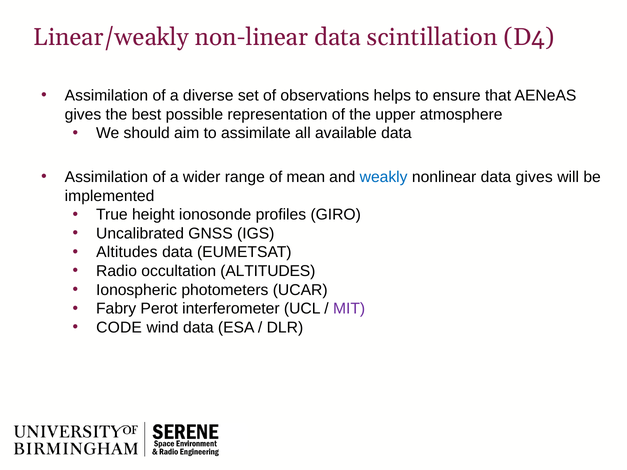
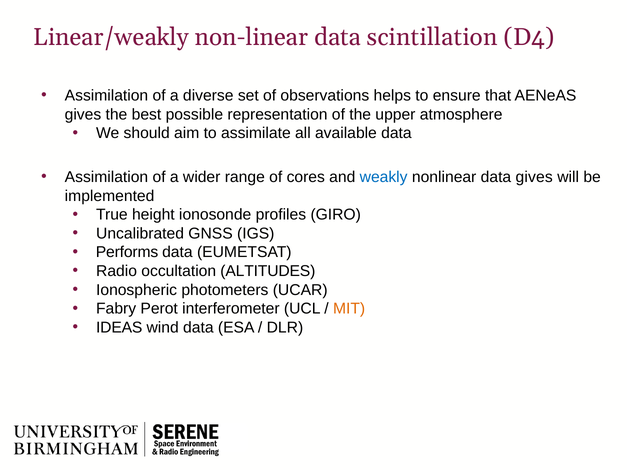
mean: mean -> cores (306, 177)
Altitudes: Altitudes -> Performs (127, 252)
MIT colour: purple -> orange (349, 309)
CODE: CODE -> IDEAS (119, 328)
